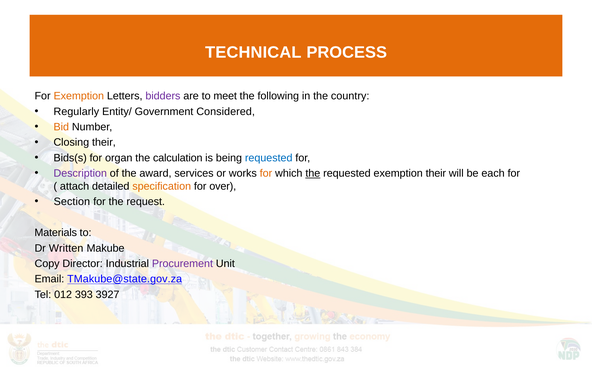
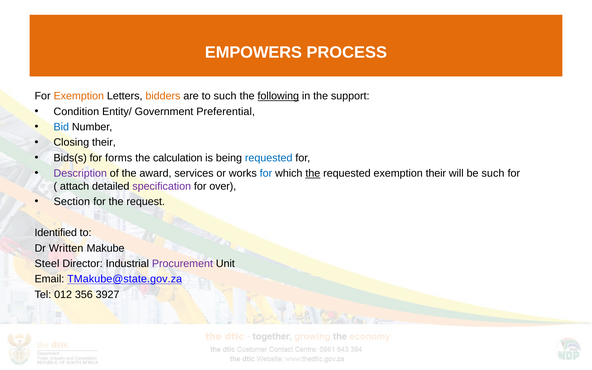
TECHNICAL: TECHNICAL -> EMPOWERS (253, 53)
bidders colour: purple -> orange (163, 96)
to meet: meet -> such (225, 96)
following underline: none -> present (278, 96)
country: country -> support (350, 96)
Regularly: Regularly -> Condition (76, 111)
Considered: Considered -> Preferential (226, 111)
Bid colour: orange -> blue (61, 127)
organ: organ -> forms (119, 158)
for colour: orange -> blue (266, 173)
be each: each -> such (493, 173)
specification colour: orange -> purple (162, 186)
Materials: Materials -> Identified (56, 233)
Copy: Copy -> Steel (47, 264)
393: 393 -> 356 (84, 295)
